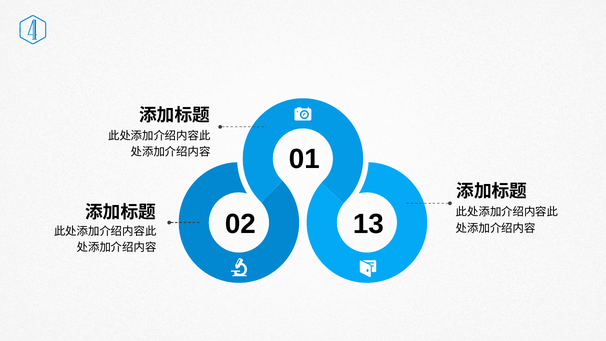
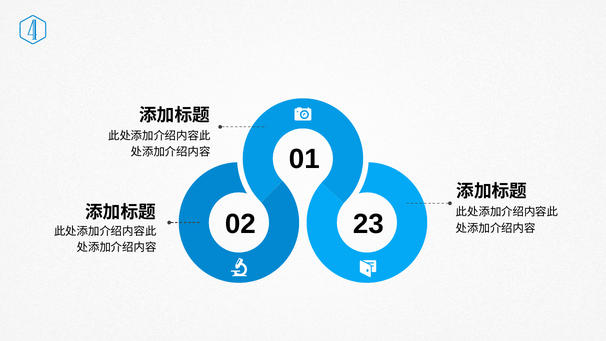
13: 13 -> 23 (368, 224)
